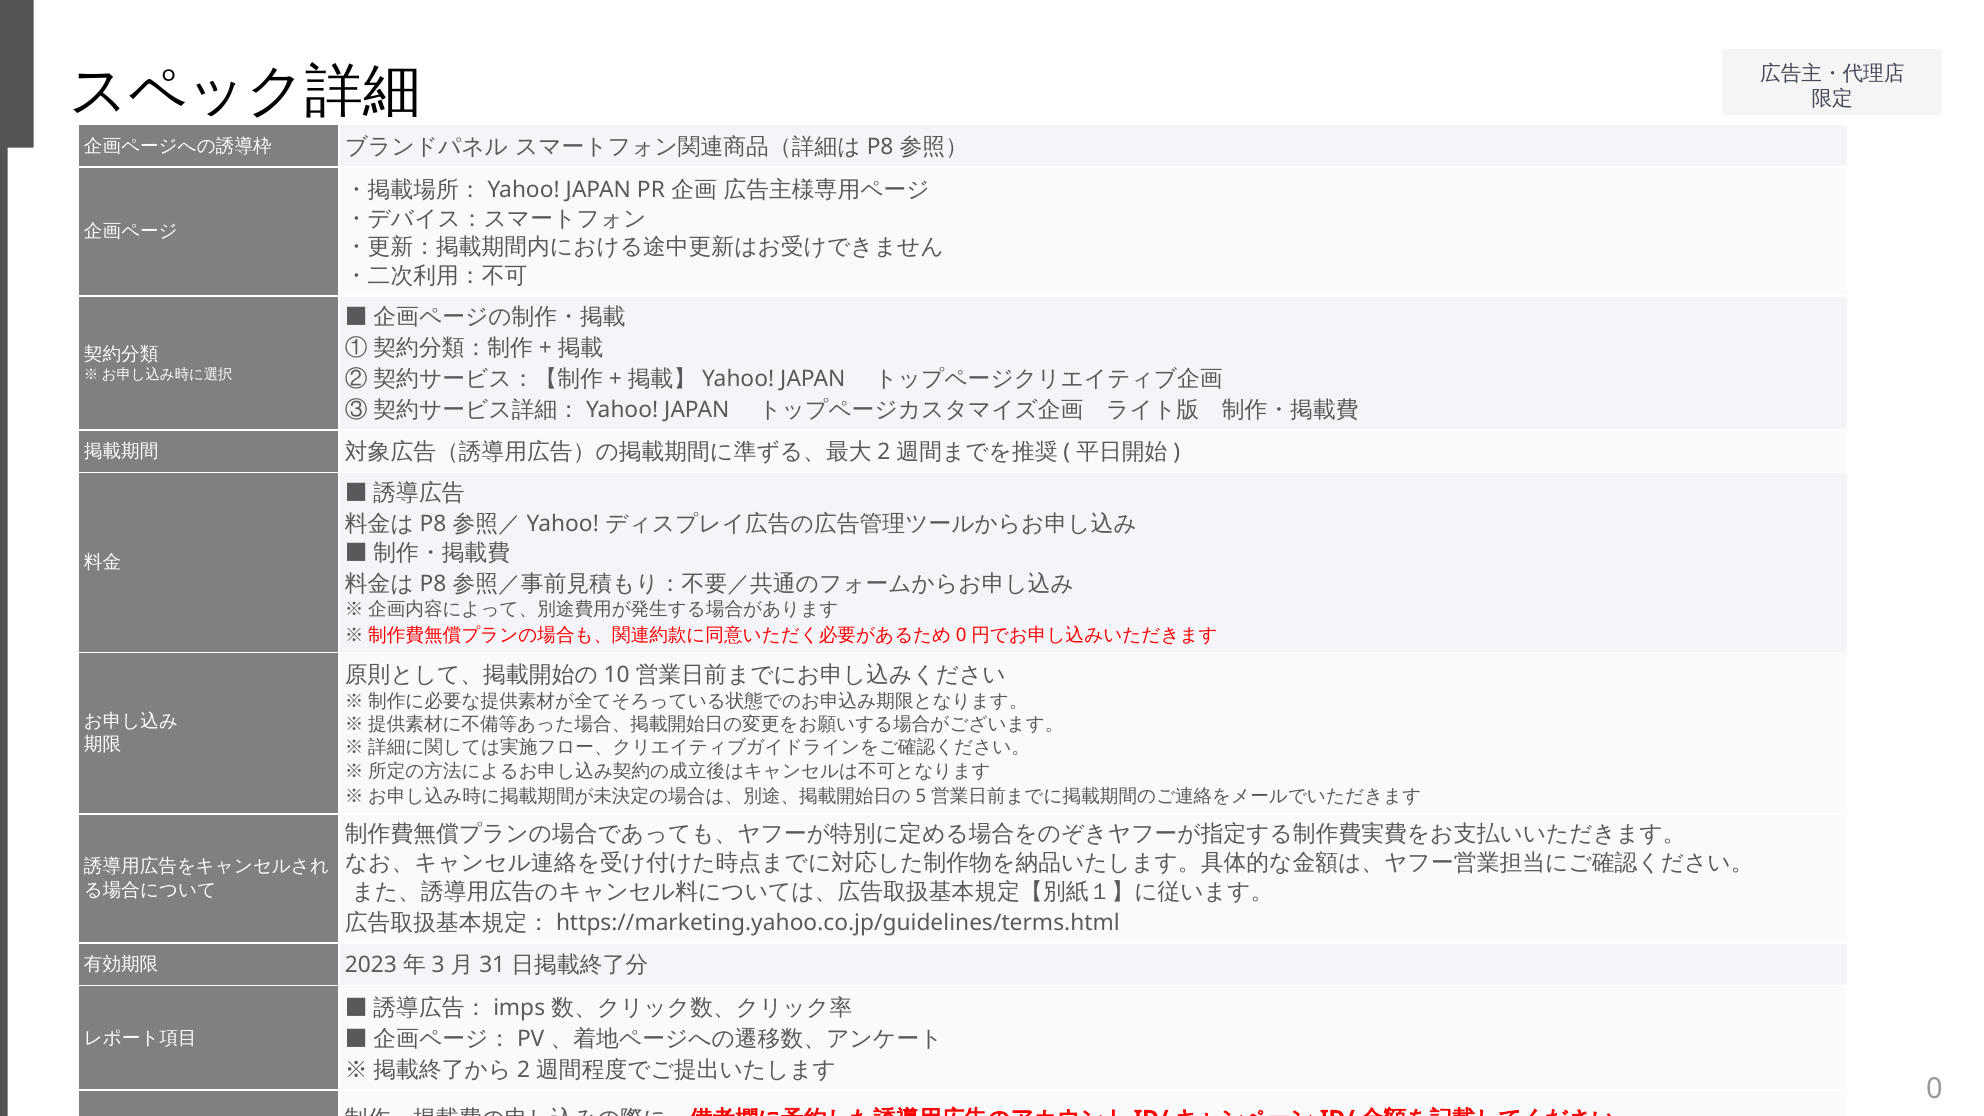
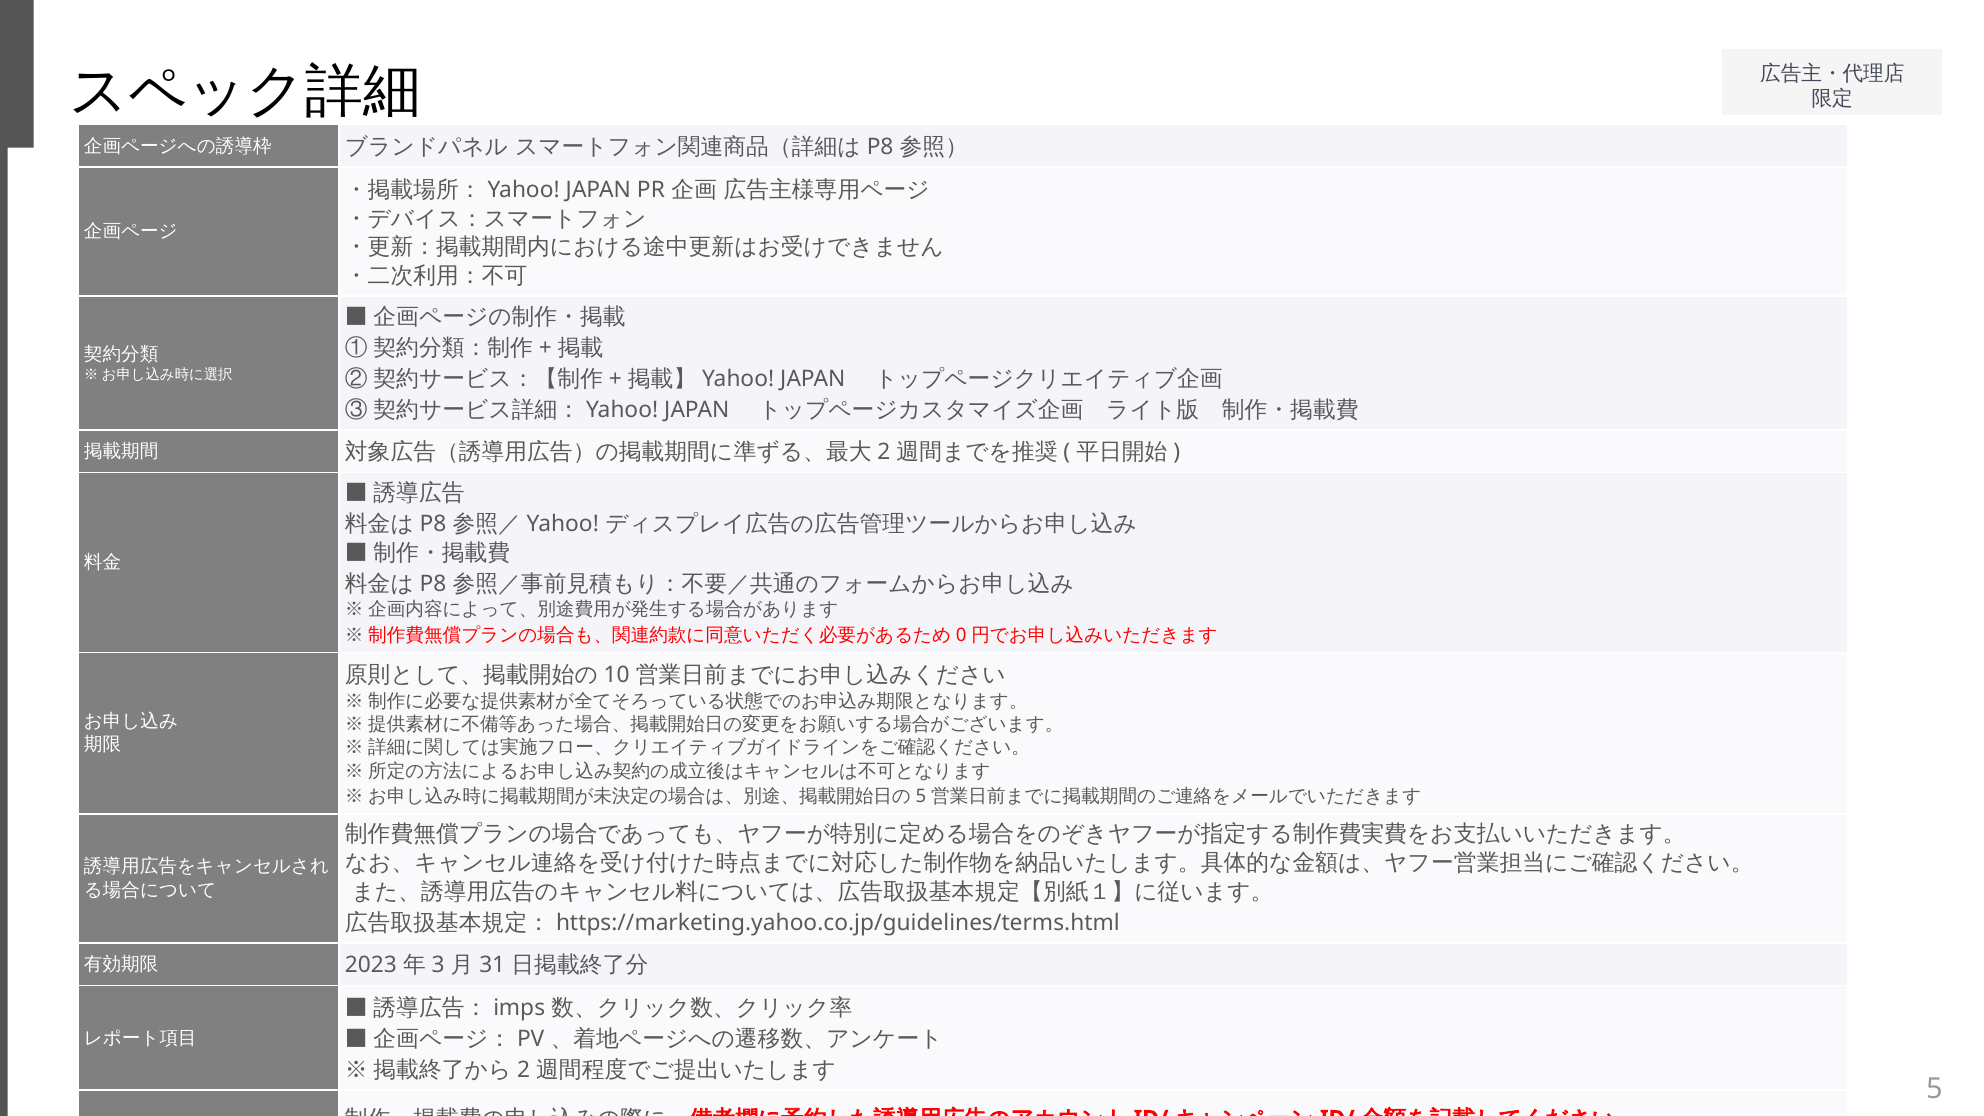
0: 0 -> 5 (1934, 1089)
